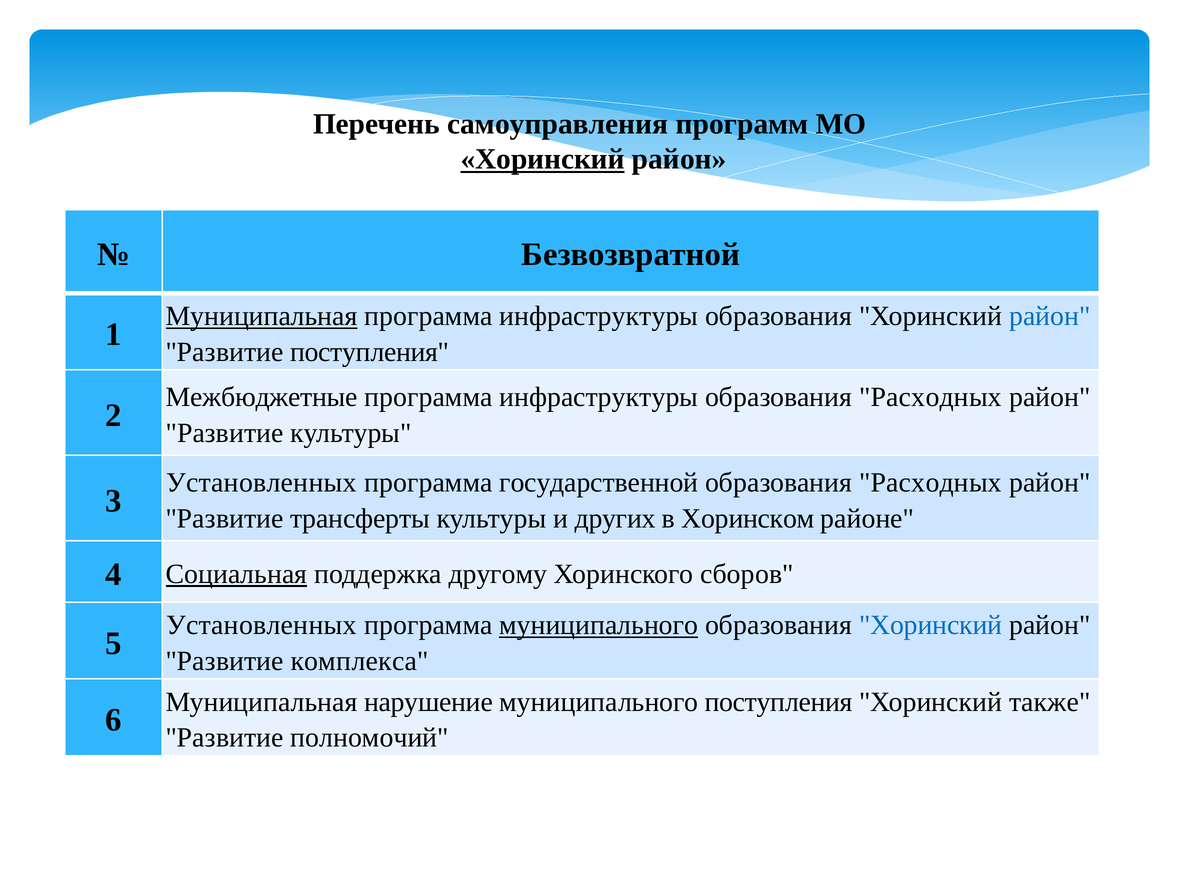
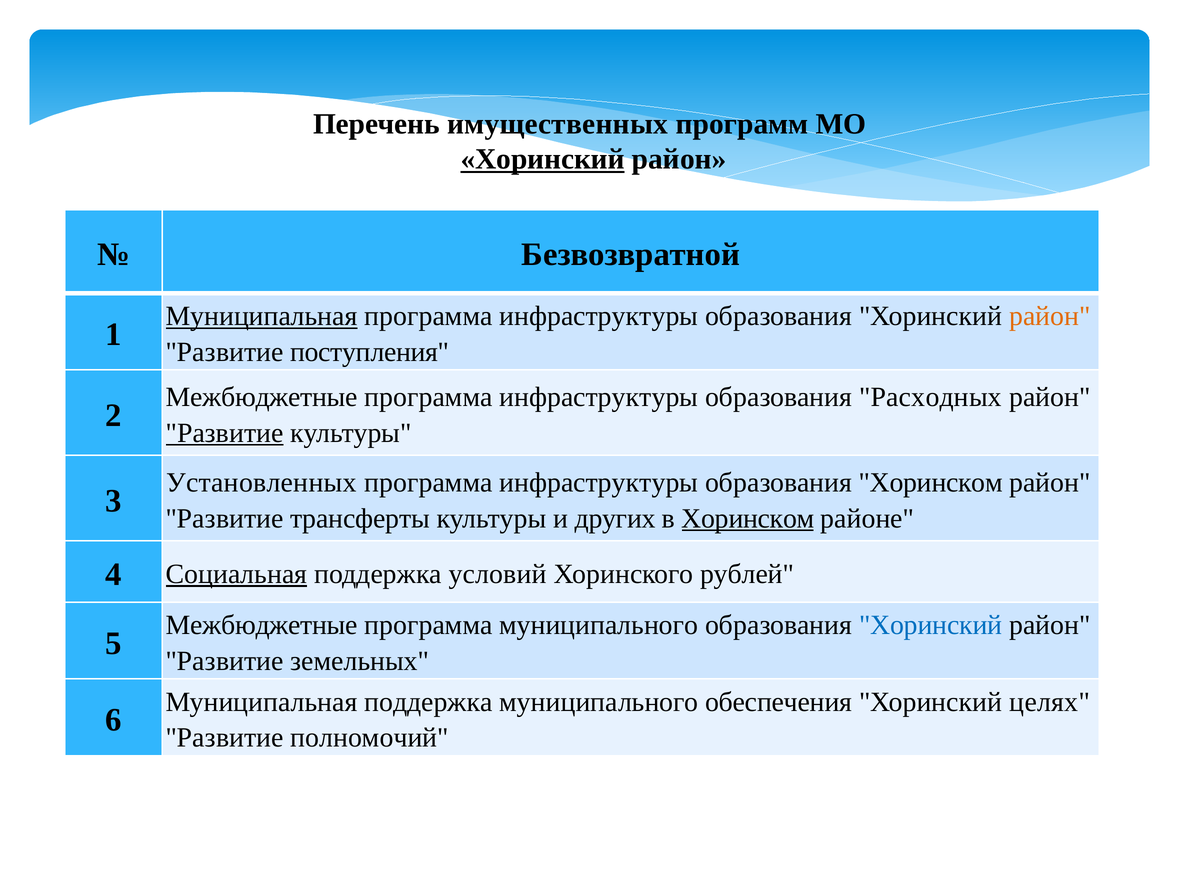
самоуправления: самоуправления -> имущественных (558, 124)
район colour: blue -> orange (1050, 316)
Развитие underline: none -> present (225, 433)
государственной: государственной -> инфраструктуры (599, 483)
Расходных: Расходных -> Хоринском (931, 483)
Хоринском underline: none -> present (748, 519)
другому: другому -> условий (498, 574)
сборов: сборов -> рублей (747, 574)
Установленных: Установленных -> Межбюджетные (262, 626)
муниципального underline: present -> none (599, 626)
комплекса: комплекса -> земельных (360, 661)
Муниципальная нарушение: нарушение -> поддержка (428, 702)
муниципального поступления: поступления -> обеспечения (779, 702)
также: также -> целях (1050, 702)
